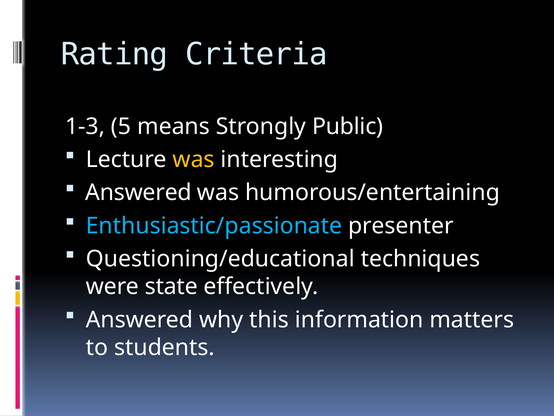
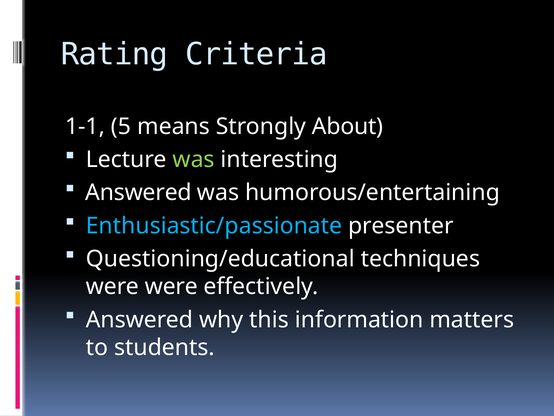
1-3: 1-3 -> 1-1 (85, 126)
Public: Public -> About (348, 126)
was colour: yellow -> light green (194, 159)
were state: state -> were (171, 286)
